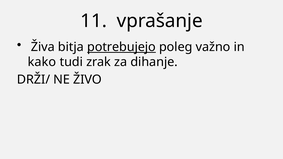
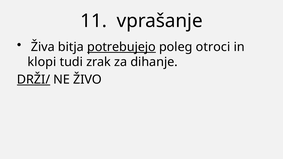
važno: važno -> otroci (213, 47)
kako: kako -> klopi (42, 62)
DRŽI/ underline: none -> present (34, 80)
